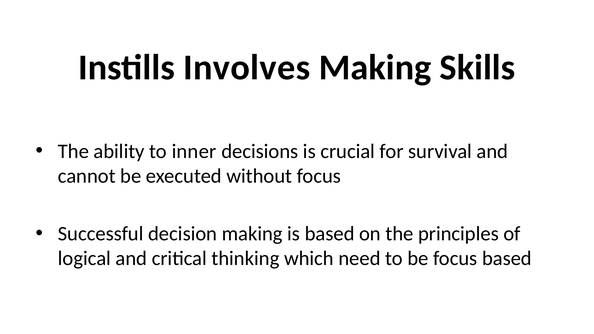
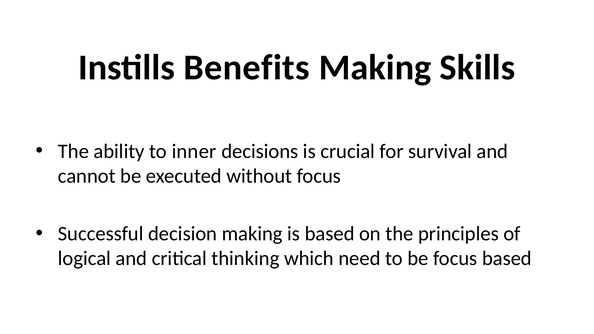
Involves: Involves -> Benefits (247, 68)
